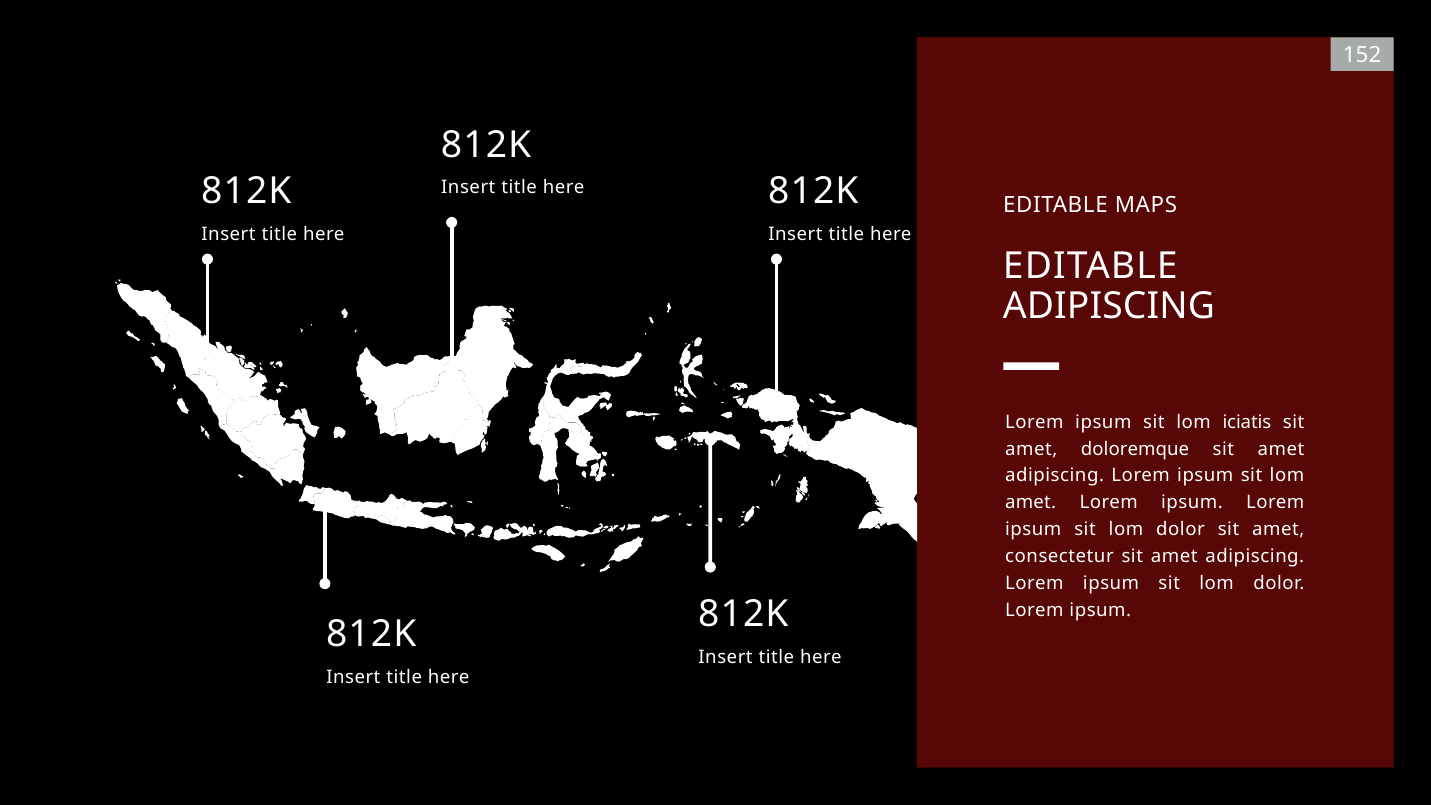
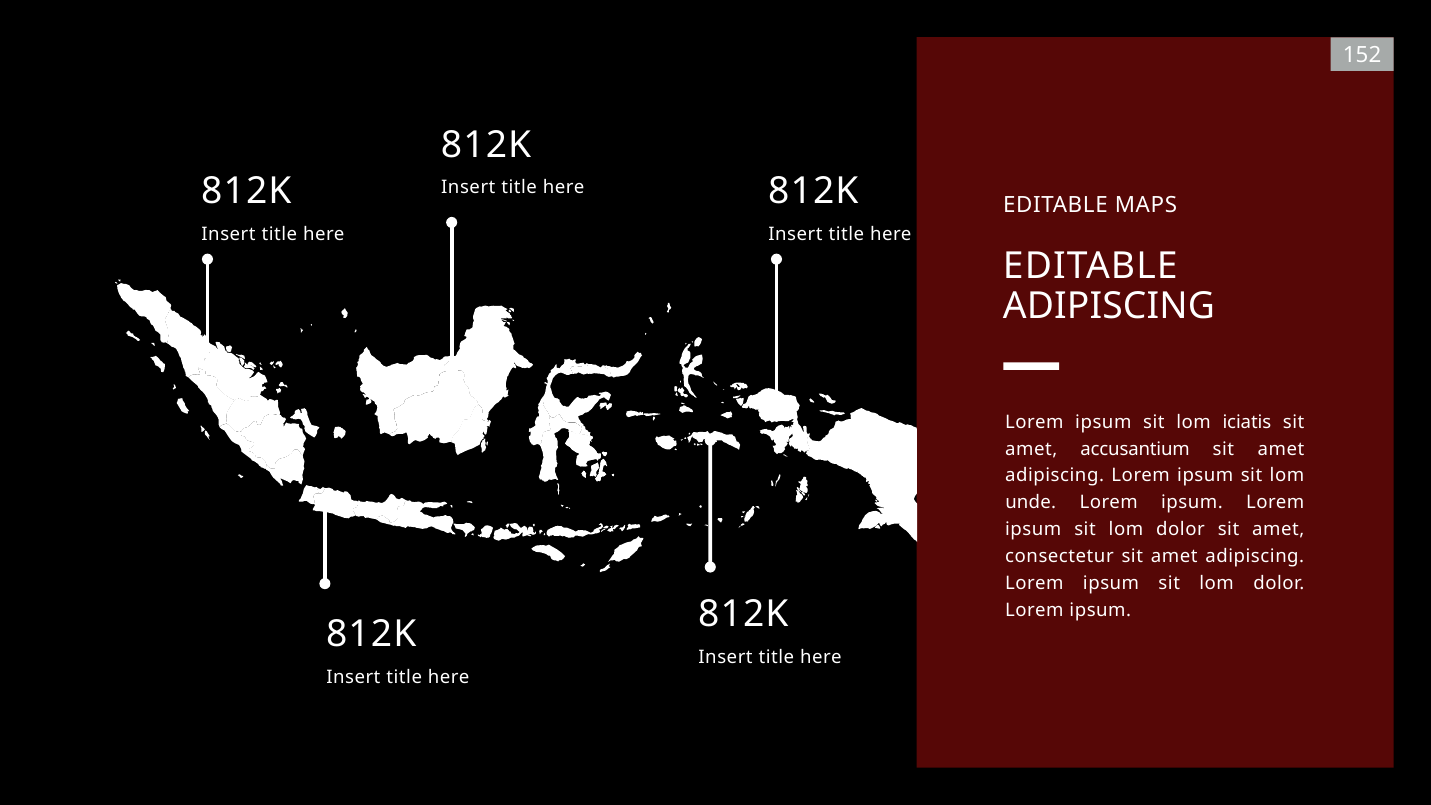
doloremque: doloremque -> accusantium (1135, 449)
amet: amet -> unde (1031, 503)
